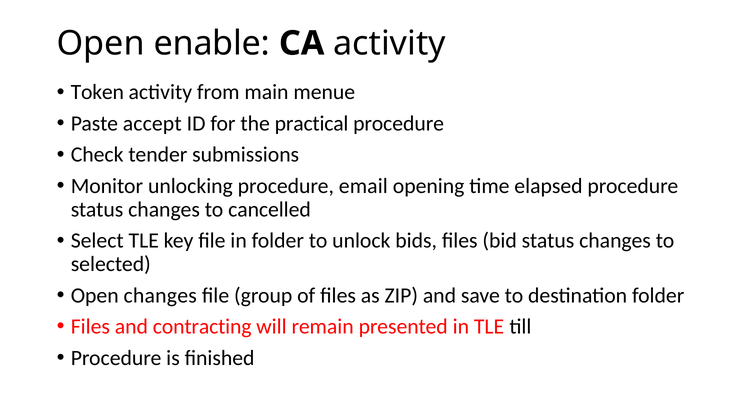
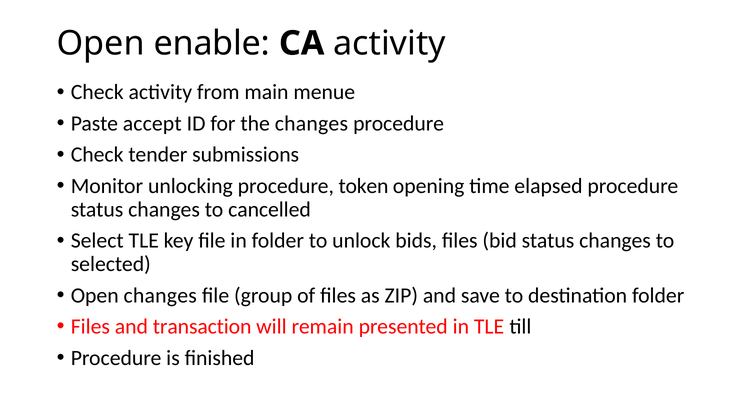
Token: Token -> Check (97, 92)
the practical: practical -> changes (311, 124)
email: email -> token (364, 186)
contracting: contracting -> transaction (202, 327)
